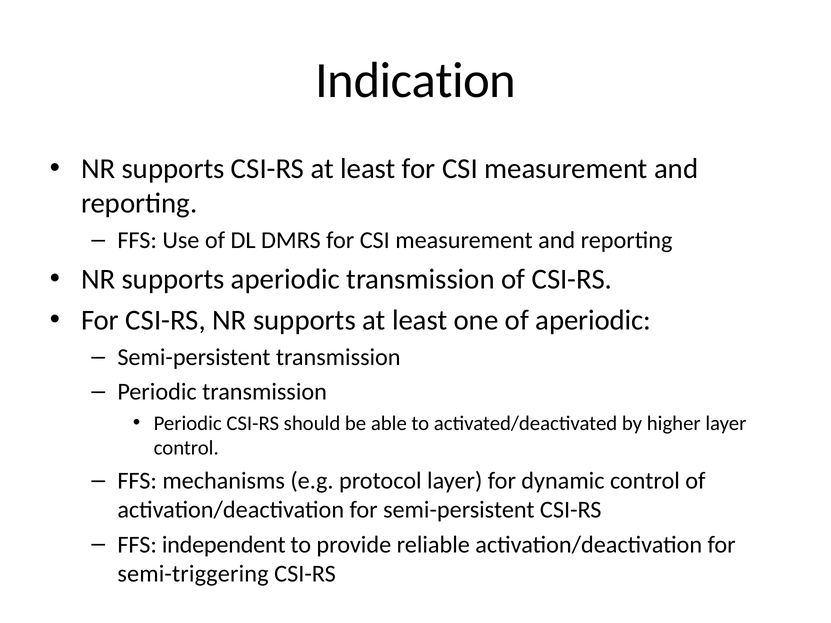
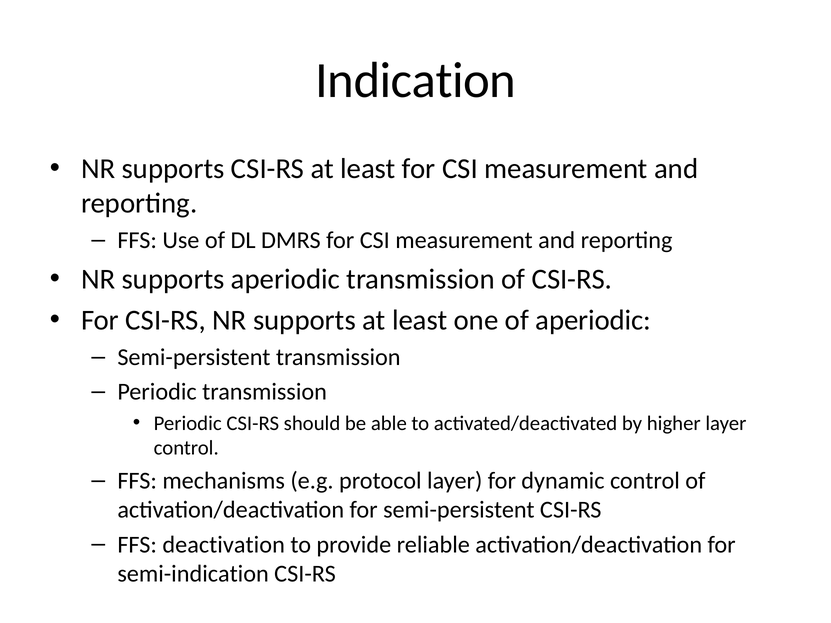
independent: independent -> deactivation (224, 545)
semi-triggering: semi-triggering -> semi-indication (193, 574)
